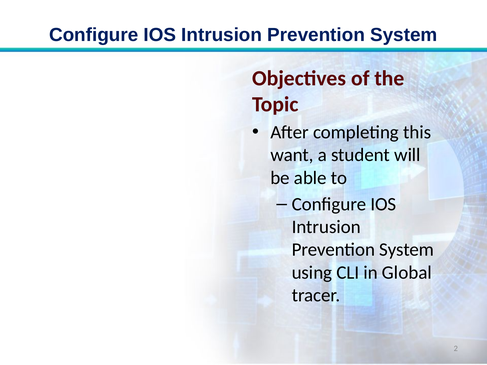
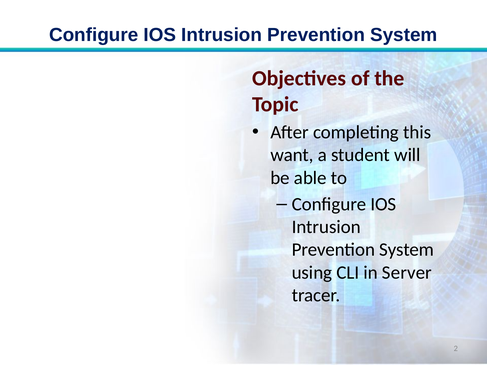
Global: Global -> Server (407, 273)
